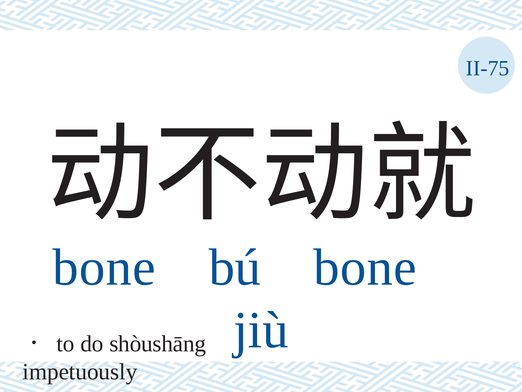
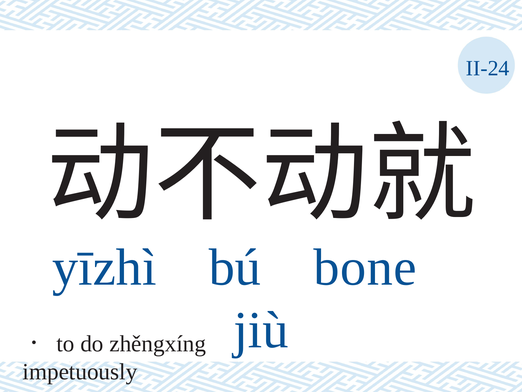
II-75: II-75 -> II-24 (488, 68)
bone: bone -> yīzhì (104, 267)
shòushāng: shòushāng -> zhěngxíng (158, 343)
